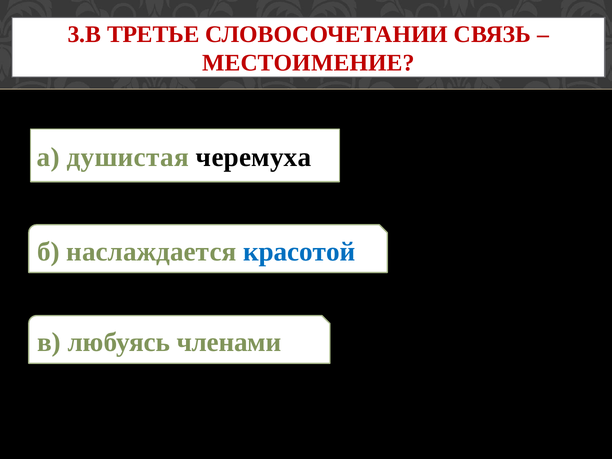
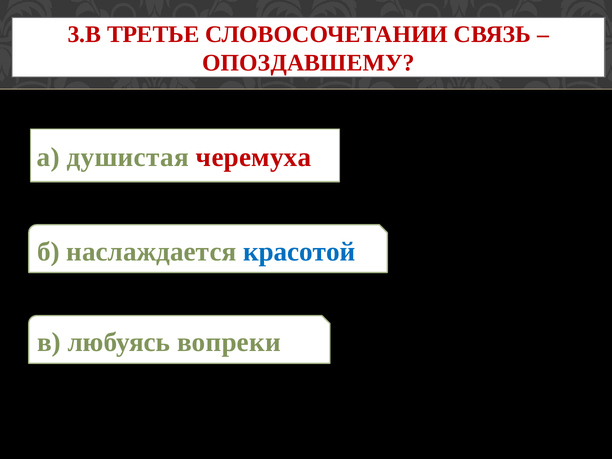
МЕСТОИМЕНИЕ: МЕСТОИМЕНИЕ -> ОПОЗДАВШЕМУ (308, 63)
черемуха colour: black -> red (254, 157)
членами: членами -> вопреки (229, 342)
